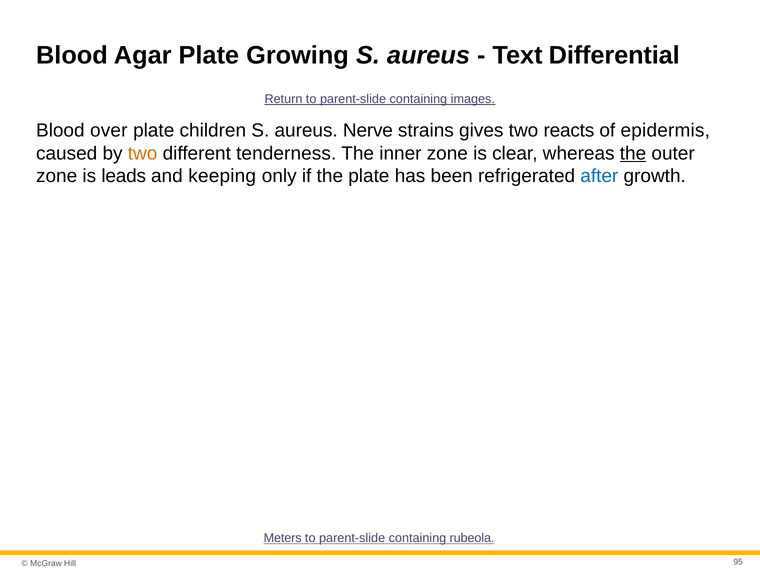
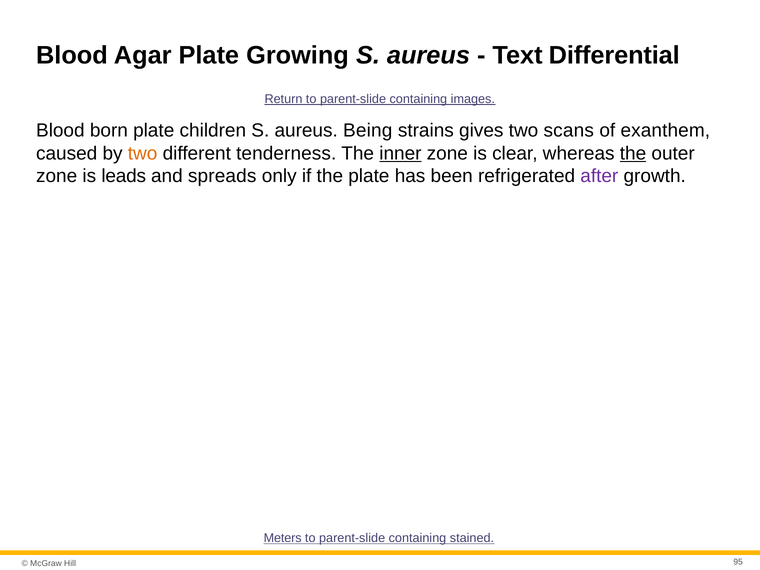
over: over -> born (109, 131)
Nerve: Nerve -> Being (368, 131)
reacts: reacts -> scans (569, 131)
epidermis: epidermis -> exanthem (665, 131)
inner underline: none -> present (400, 153)
keeping: keeping -> spreads (222, 176)
after colour: blue -> purple (599, 176)
rubeola: rubeola -> stained (472, 538)
